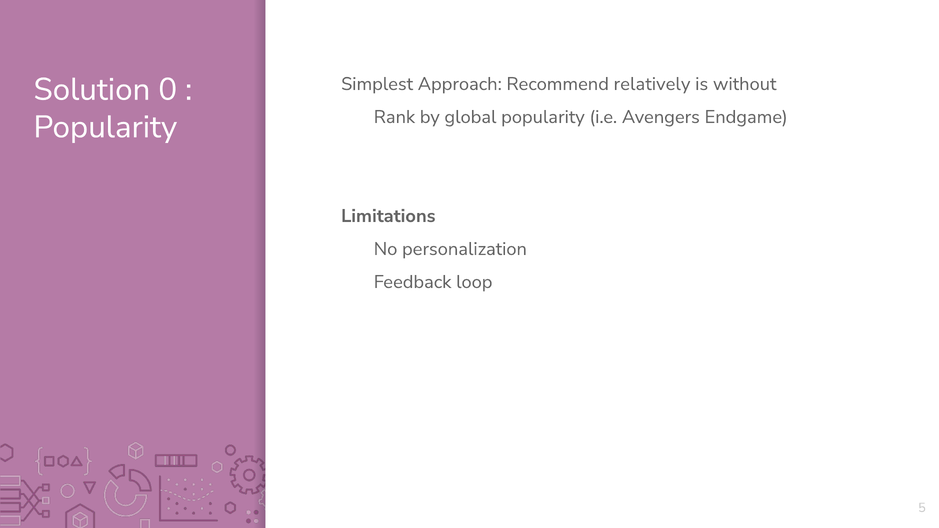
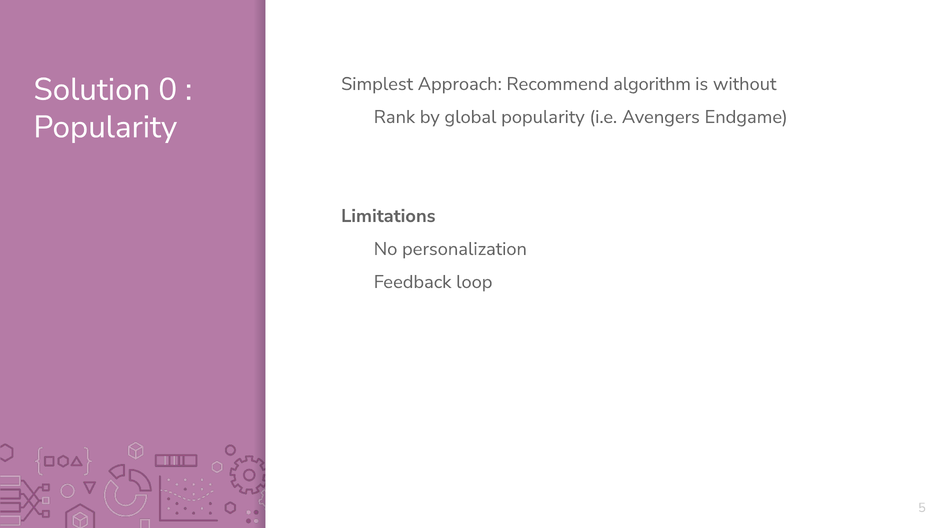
relatively: relatively -> algorithm (652, 84)
